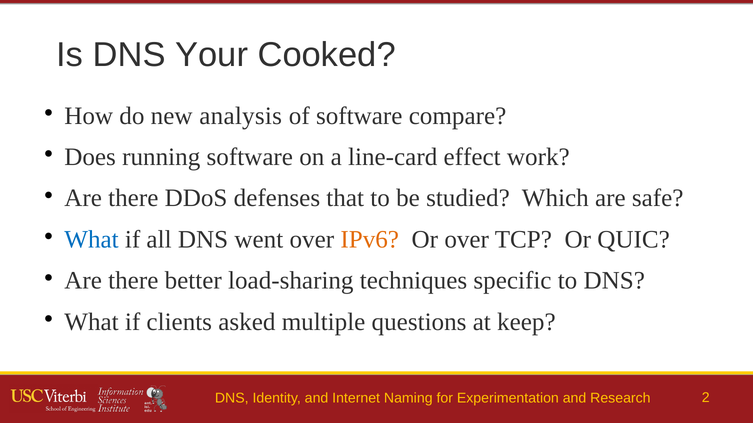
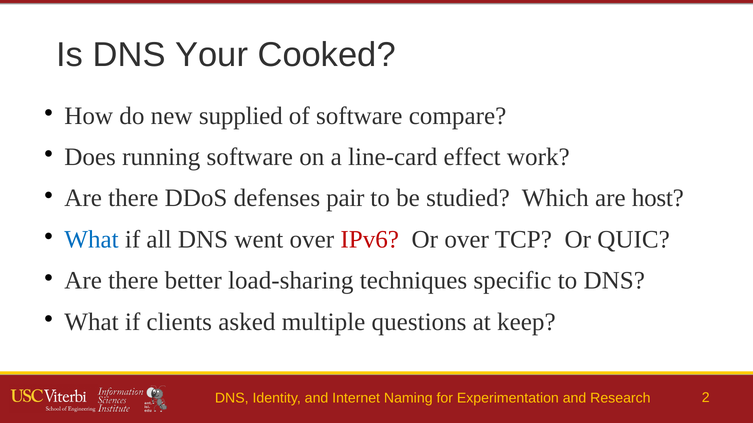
analysis: analysis -> supplied (241, 116)
that: that -> pair (345, 199)
safe: safe -> host (658, 199)
IPv6 colour: orange -> red (370, 240)
